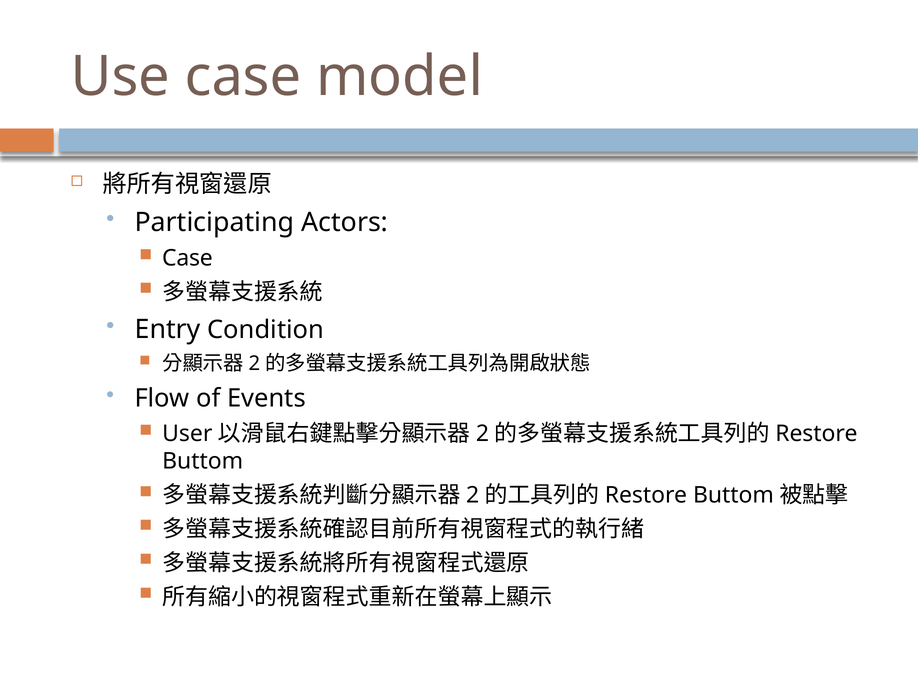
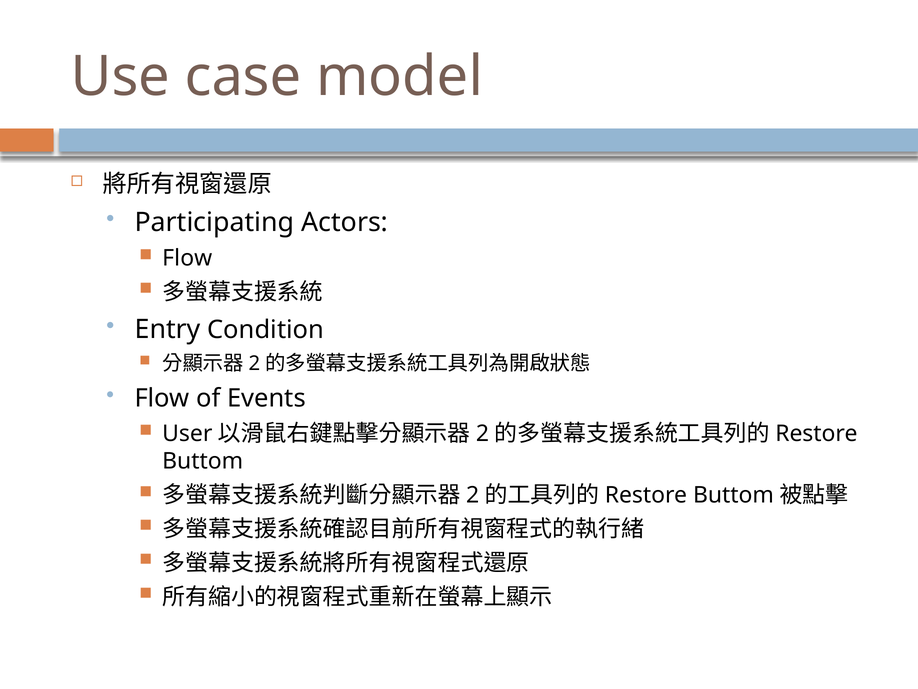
Case: Case -> Flow (187, 258)
